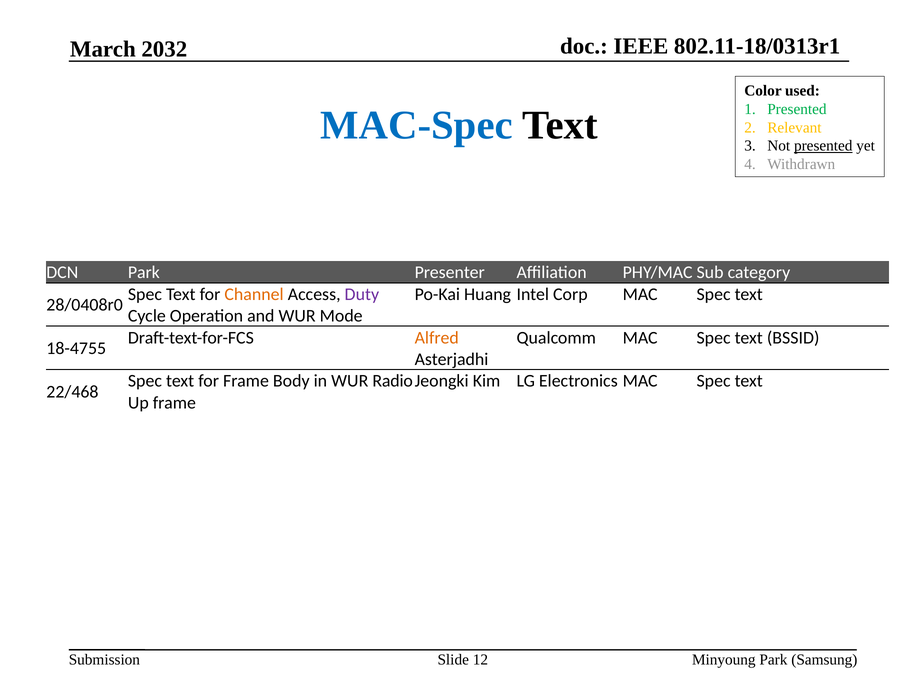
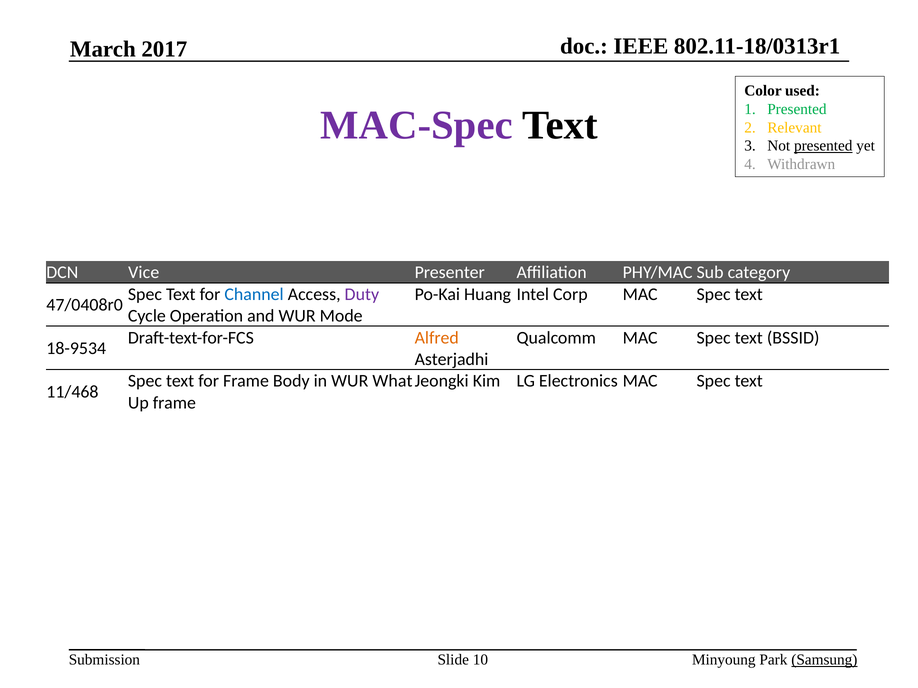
2032: 2032 -> 2017 (164, 49)
MAC-Spec colour: blue -> purple (416, 125)
DCN Park: Park -> Vice (144, 273)
Channel colour: orange -> blue (254, 295)
28/0408r0: 28/0408r0 -> 47/0408r0 (85, 305)
18-4755: 18-4755 -> 18-9534 (76, 349)
Radio: Radio -> What (392, 381)
22/468: 22/468 -> 11/468 (72, 392)
12: 12 -> 10 (480, 660)
Samsung underline: none -> present (824, 660)
